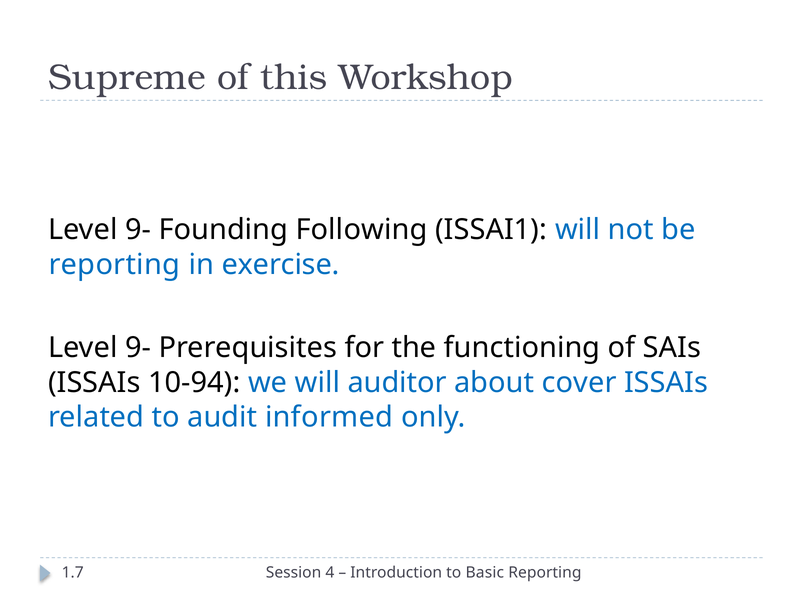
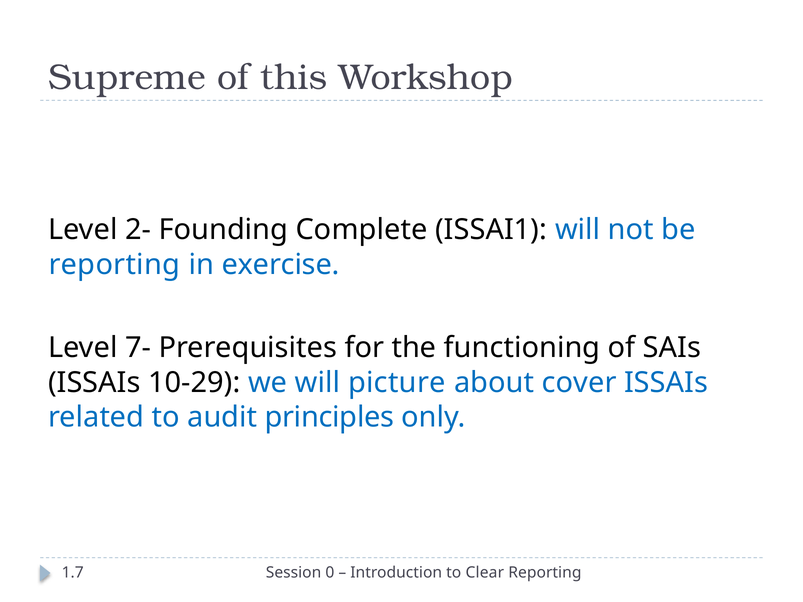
9-: 9- -> 2- (138, 230)
Following: Following -> Complete (362, 230)
9-: 9- -> 7- (138, 348)
10-94: 10-94 -> 10-29 (194, 383)
auditor: auditor -> picture (397, 383)
informed: informed -> principles (329, 417)
4: 4 -> 0 (330, 573)
Basic: Basic -> Clear (485, 573)
